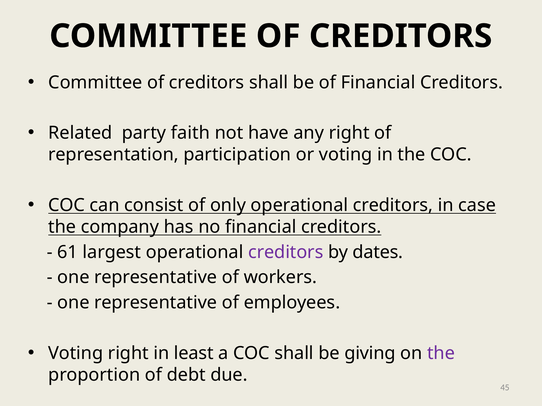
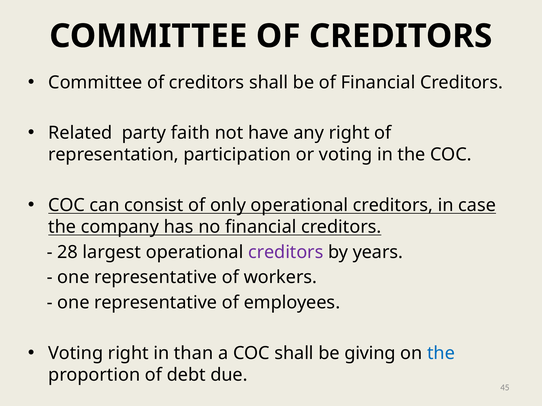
61: 61 -> 28 (68, 252)
dates: dates -> years (378, 252)
least: least -> than (194, 354)
the colour: purple -> blue (441, 354)
